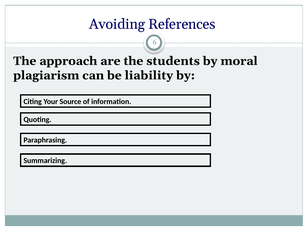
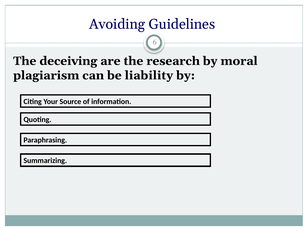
References: References -> Guidelines (182, 24)
approach: approach -> deceiving (68, 61)
students: students -> research (173, 61)
